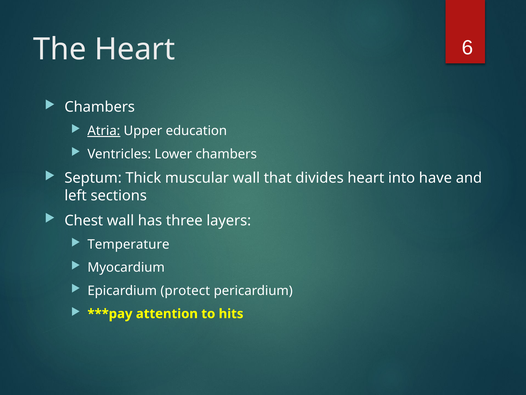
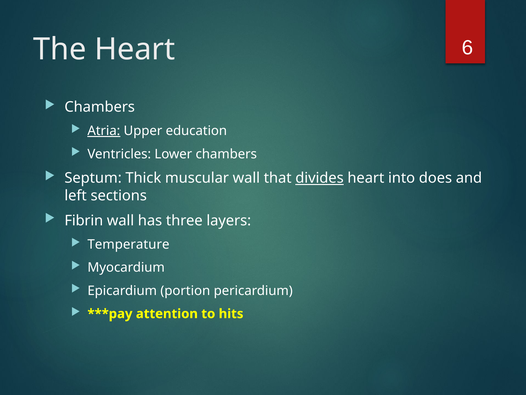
divides underline: none -> present (320, 178)
have: have -> does (435, 178)
Chest: Chest -> Fibrin (84, 220)
protect: protect -> portion (185, 290)
